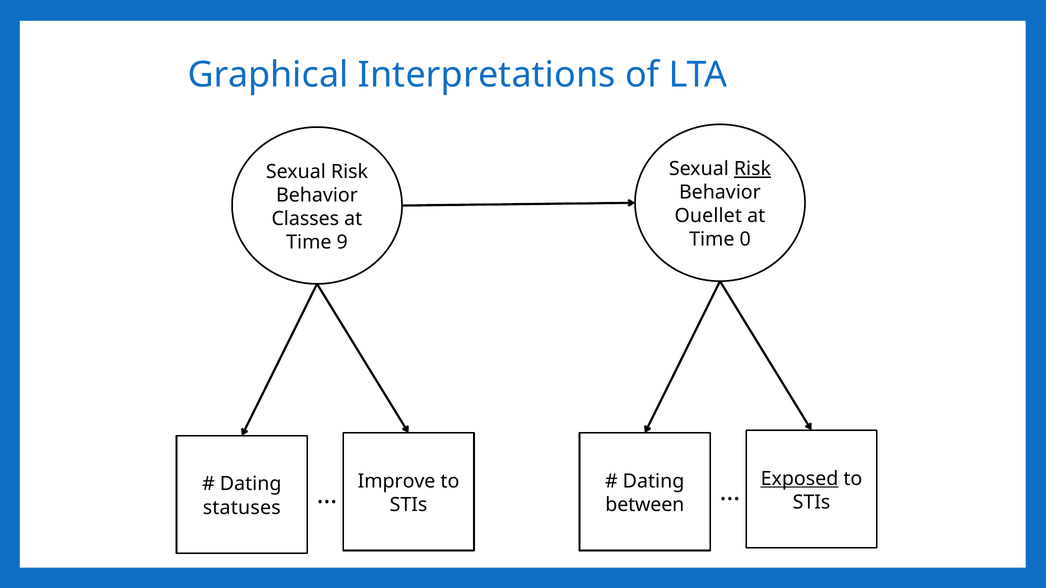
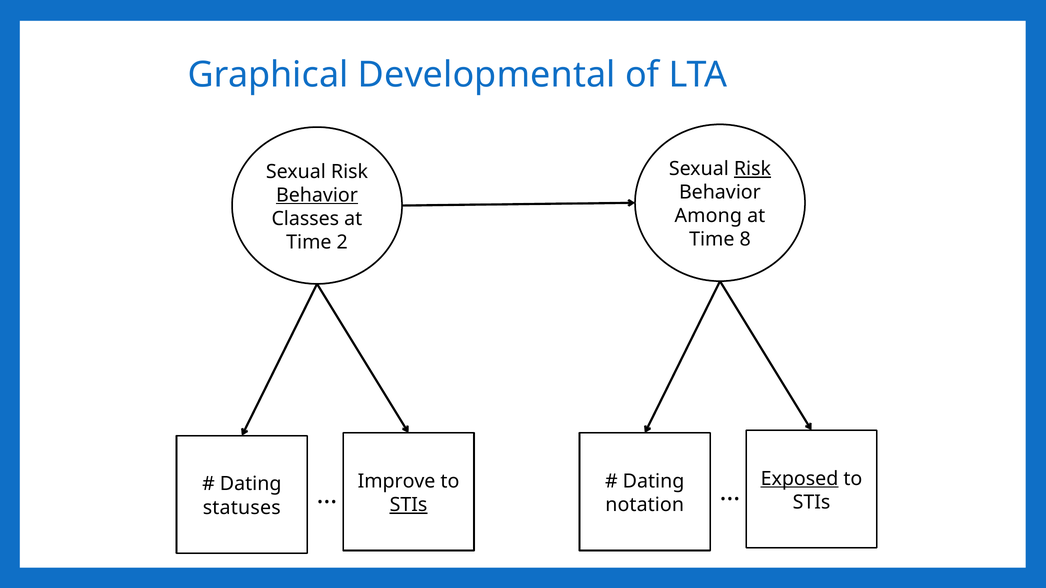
Interpretations: Interpretations -> Developmental (487, 75)
Behavior underline: none -> present (317, 195)
Ouellet: Ouellet -> Among (708, 216)
0: 0 -> 8 (745, 240)
9: 9 -> 2 (342, 242)
STIs underline: none -> present (409, 505)
between: between -> notation (645, 505)
